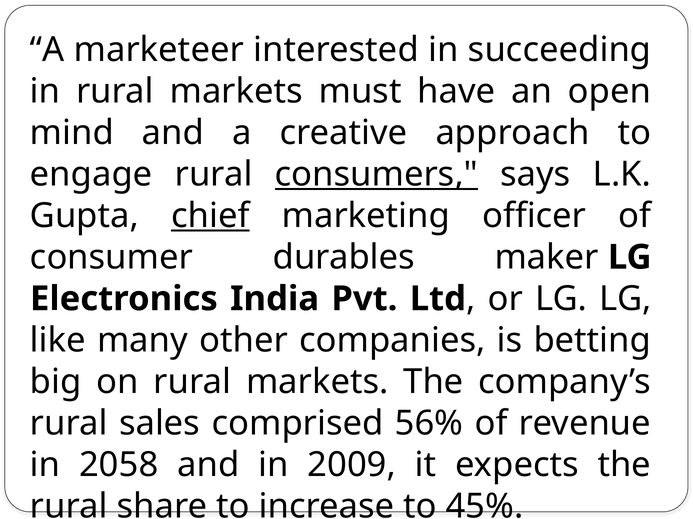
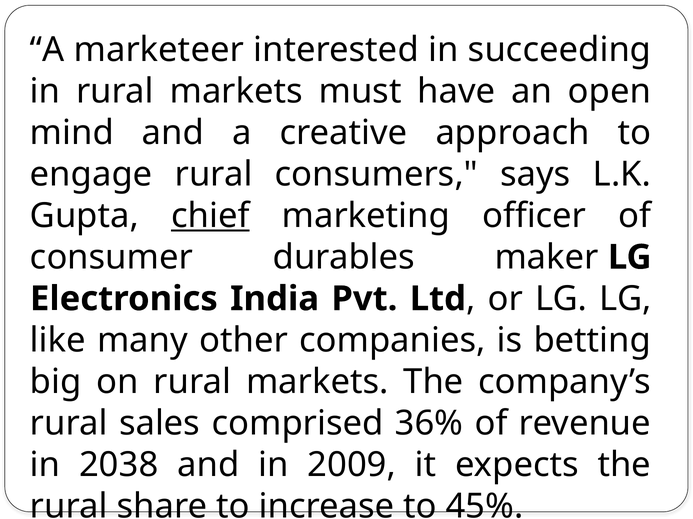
consumers underline: present -> none (376, 174)
56%: 56% -> 36% (429, 424)
2058: 2058 -> 2038 (119, 466)
